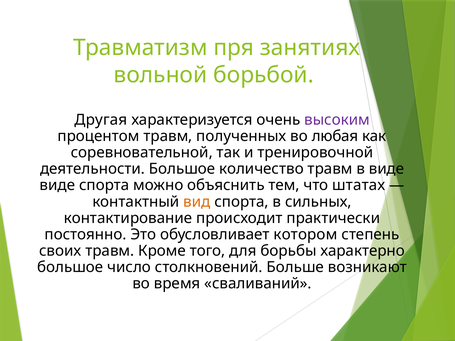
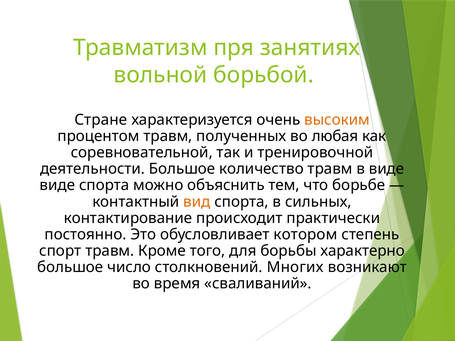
Другая: Другая -> Стране (101, 120)
высоким colour: purple -> orange (337, 120)
штатах: штатах -> борьбе (359, 185)
своих: своих -> спорт (60, 251)
Больше: Больше -> Многих (295, 267)
